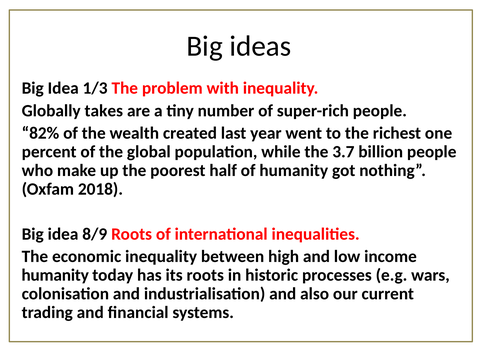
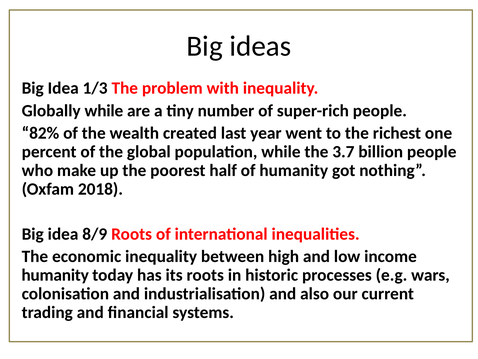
Globally takes: takes -> while (104, 111)
